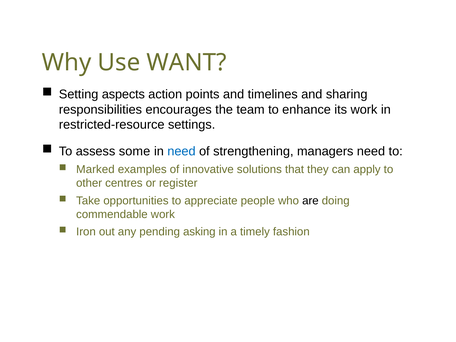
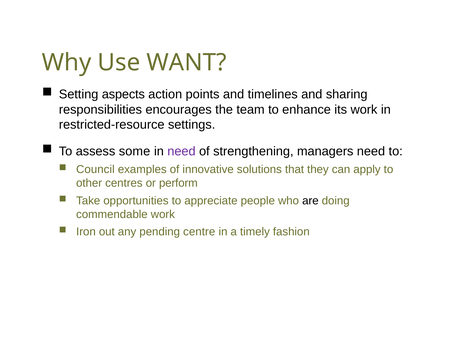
need colour: blue -> purple (181, 151)
Marked: Marked -> Council (95, 170)
register: register -> perform (178, 183)
asking: asking -> centre (199, 232)
